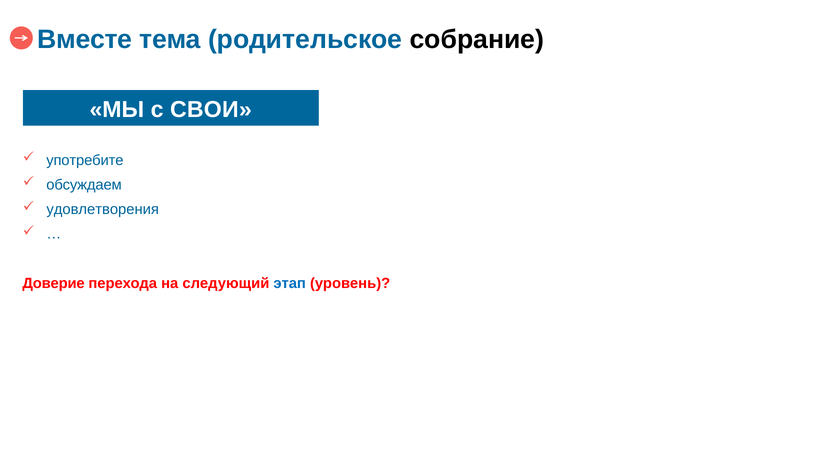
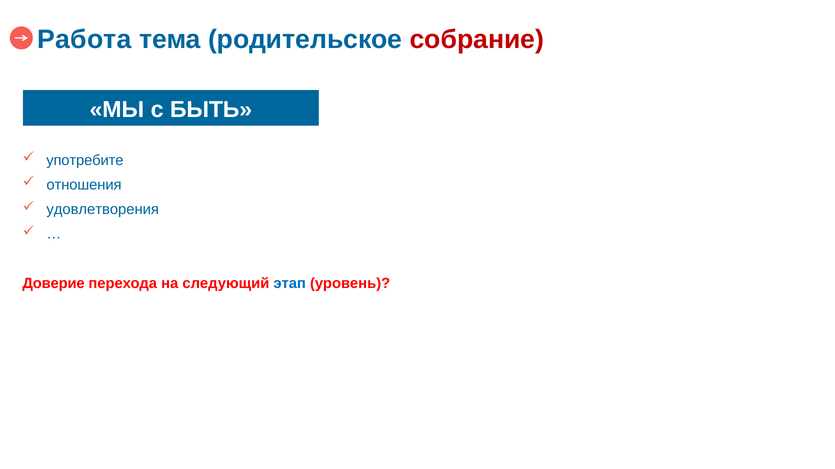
Вместе: Вместе -> Работа (84, 40)
собрание colour: black -> red (477, 40)
СВОИ: СВОИ -> БЫТЬ (211, 110)
обсуждаем: обсуждаем -> отношения (84, 185)
